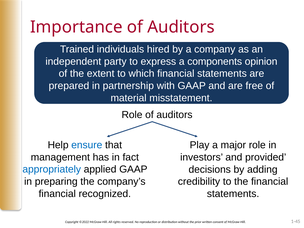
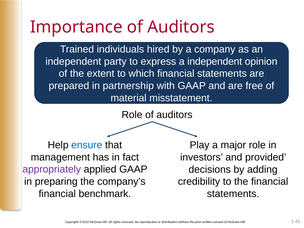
a components: components -> independent (215, 61)
appropriately colour: blue -> purple (52, 169)
recognized: recognized -> benchmark (105, 194)
